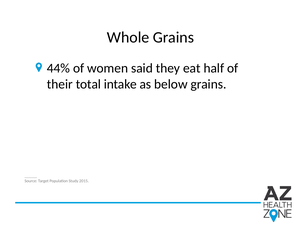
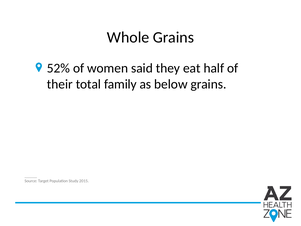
44%: 44% -> 52% (58, 68)
intake: intake -> family (120, 84)
